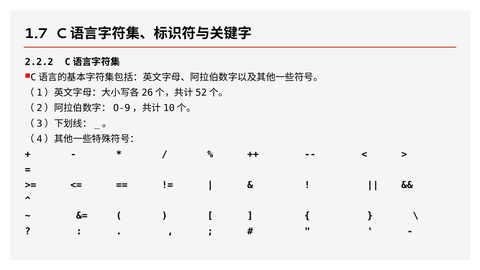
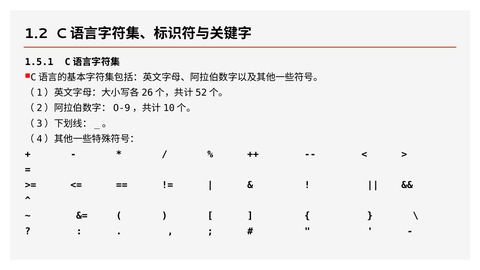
1.7: 1.7 -> 1.2 (36, 34)
2.2.2: 2.2.2 -> 1.5.1 (39, 62)
